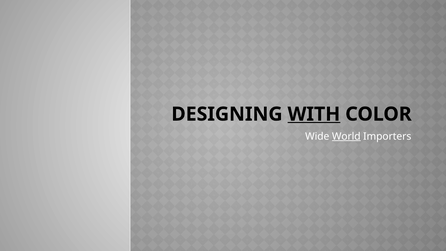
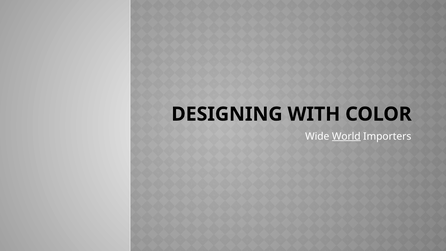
WITH underline: present -> none (314, 114)
